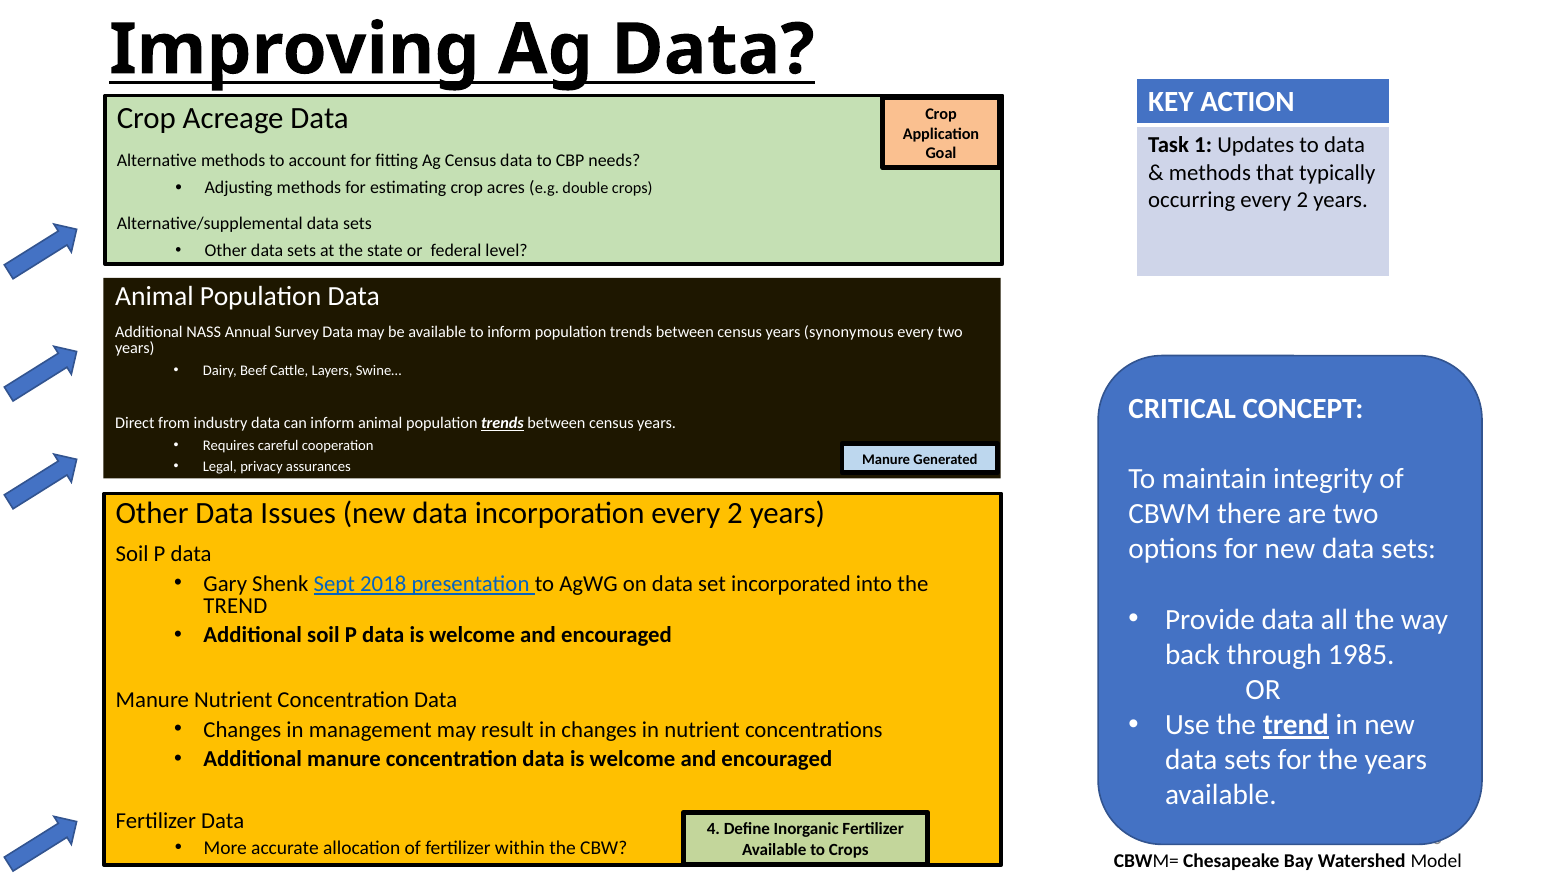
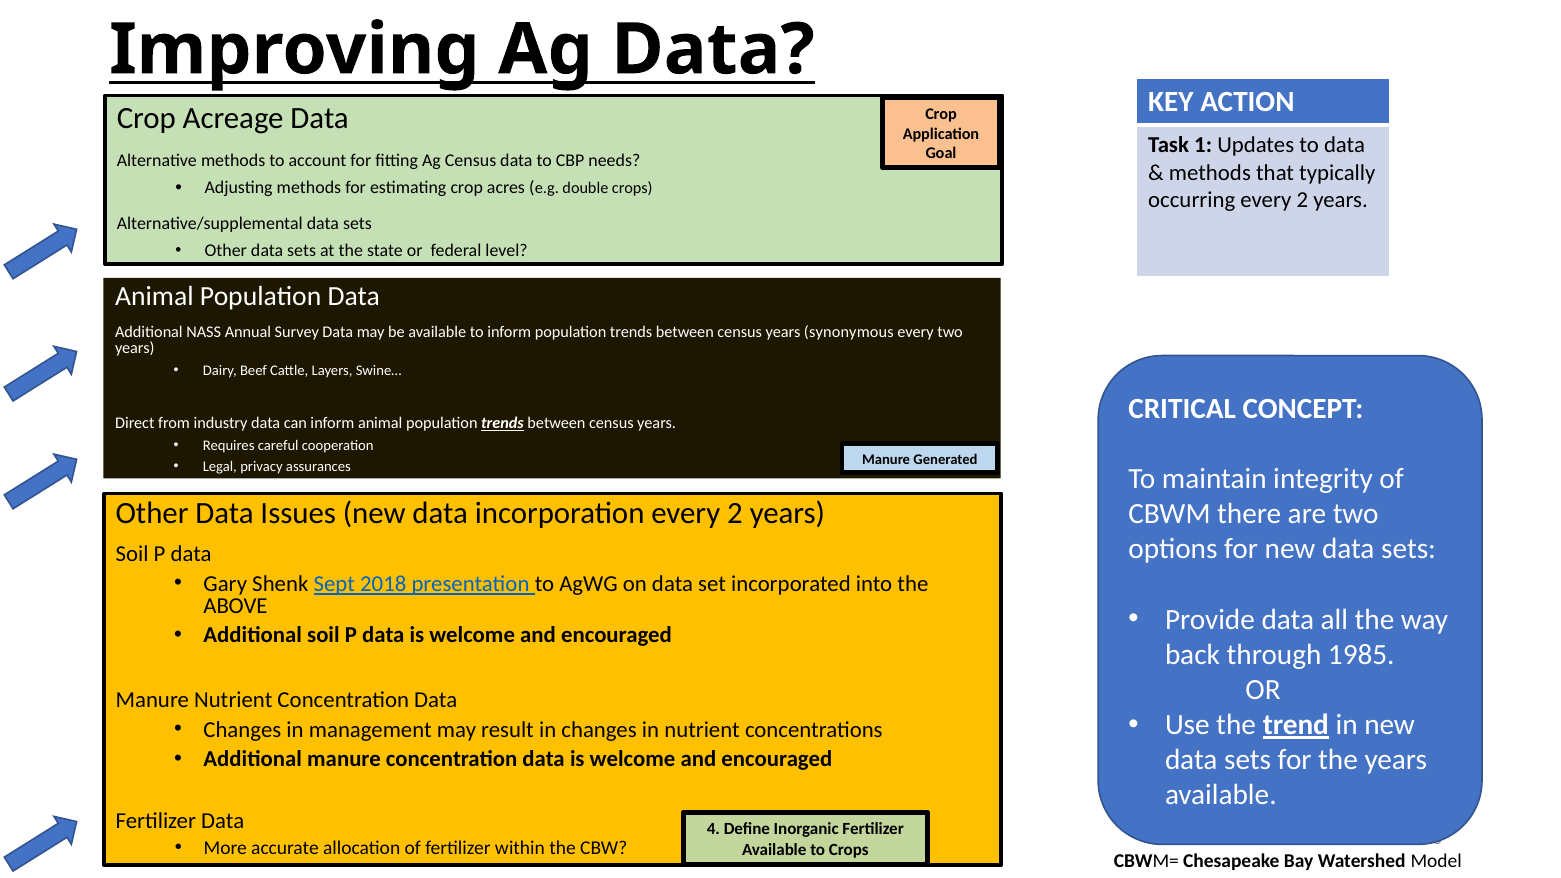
TREND: TREND -> ABOVE (236, 606)
